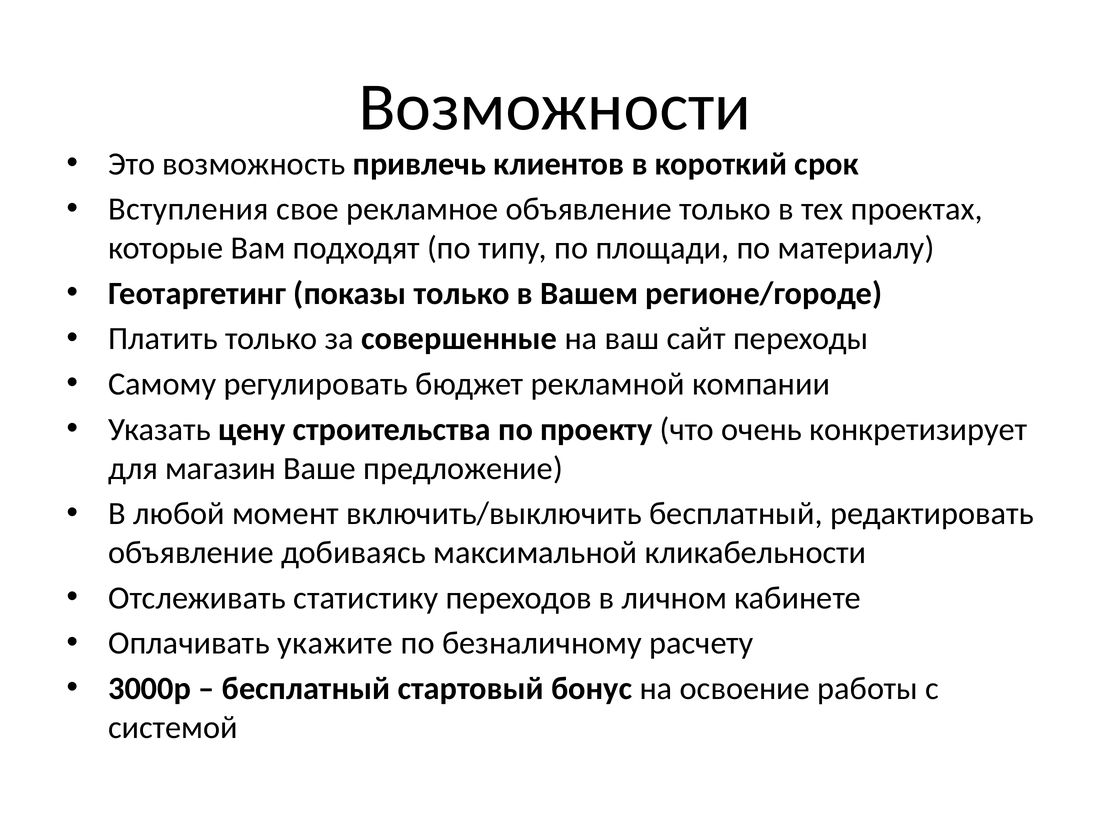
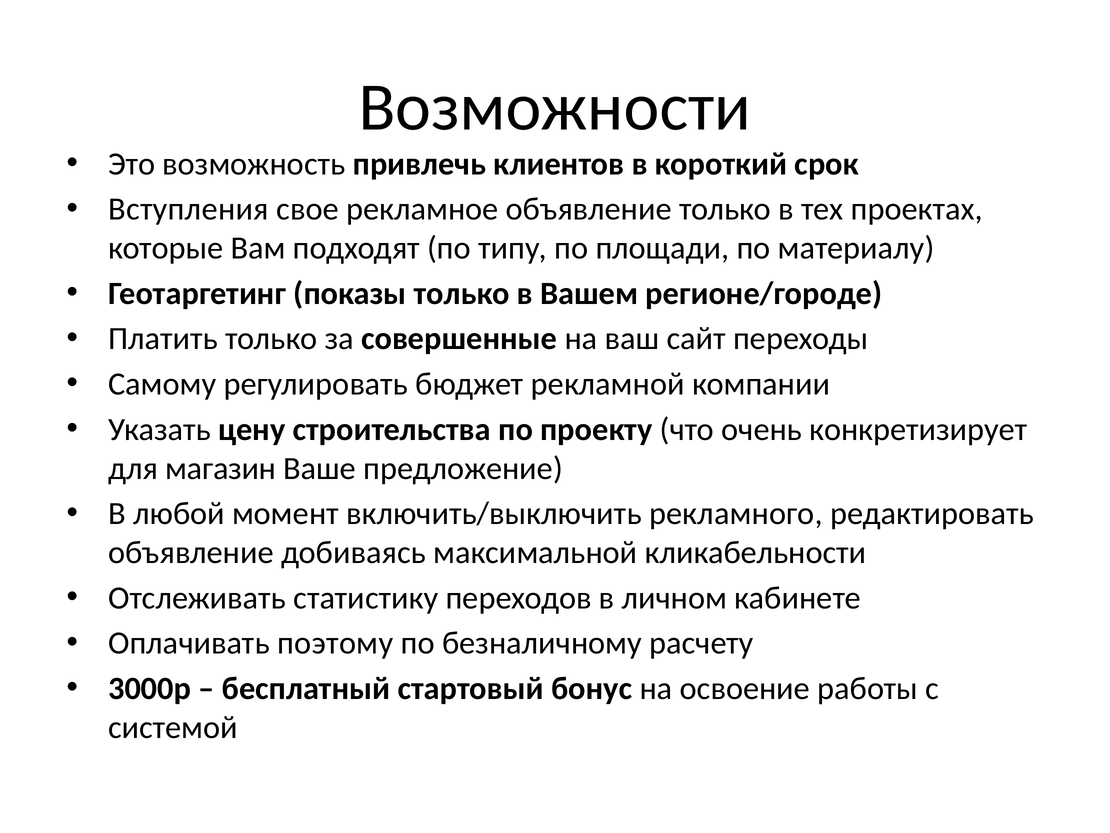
включить/выключить бесплатный: бесплатный -> рекламного (736, 513)
укажите: укажите -> поэтому (335, 643)
